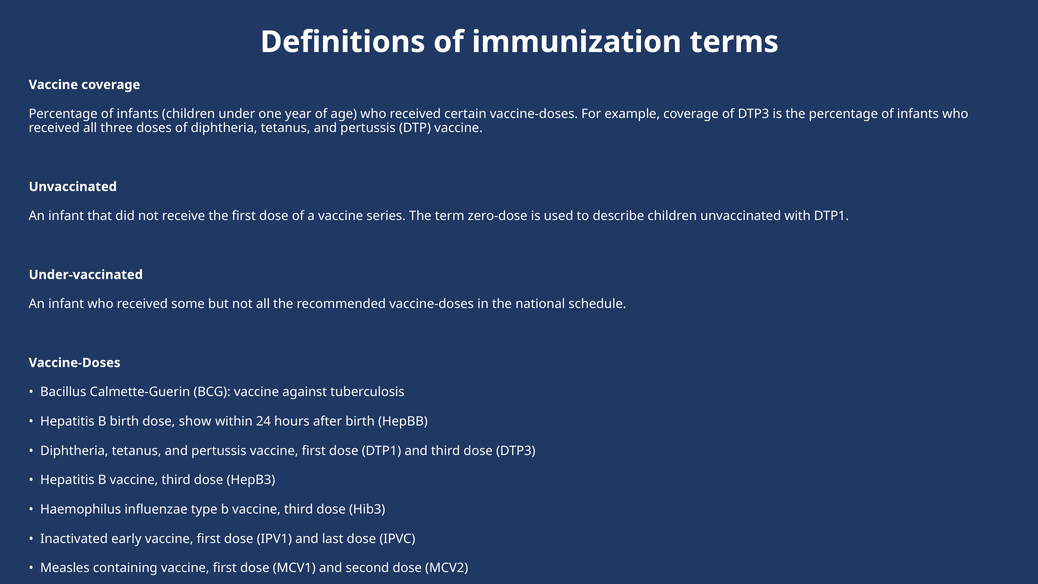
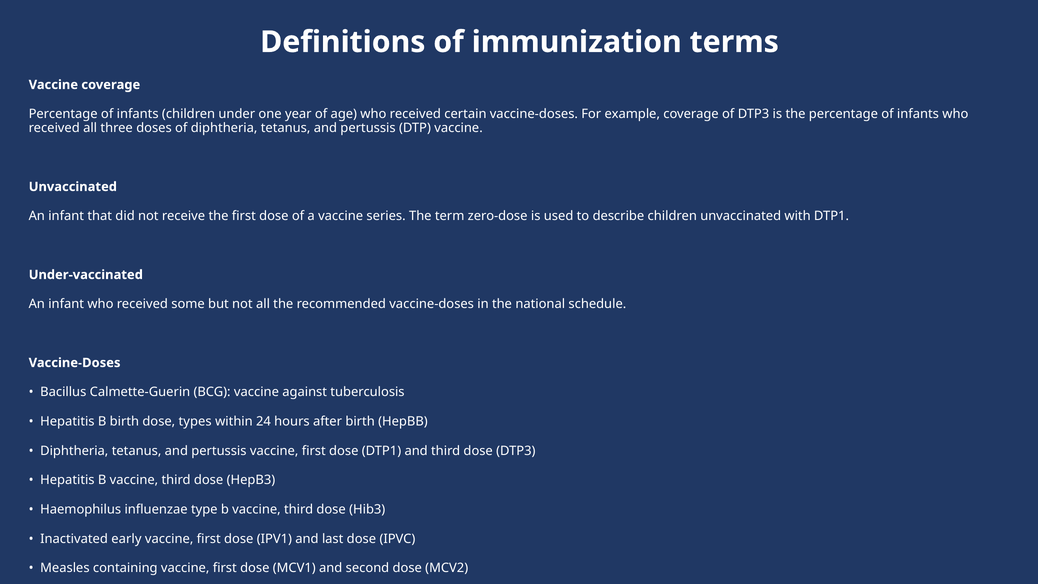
dose show: show -> types (195, 421)
